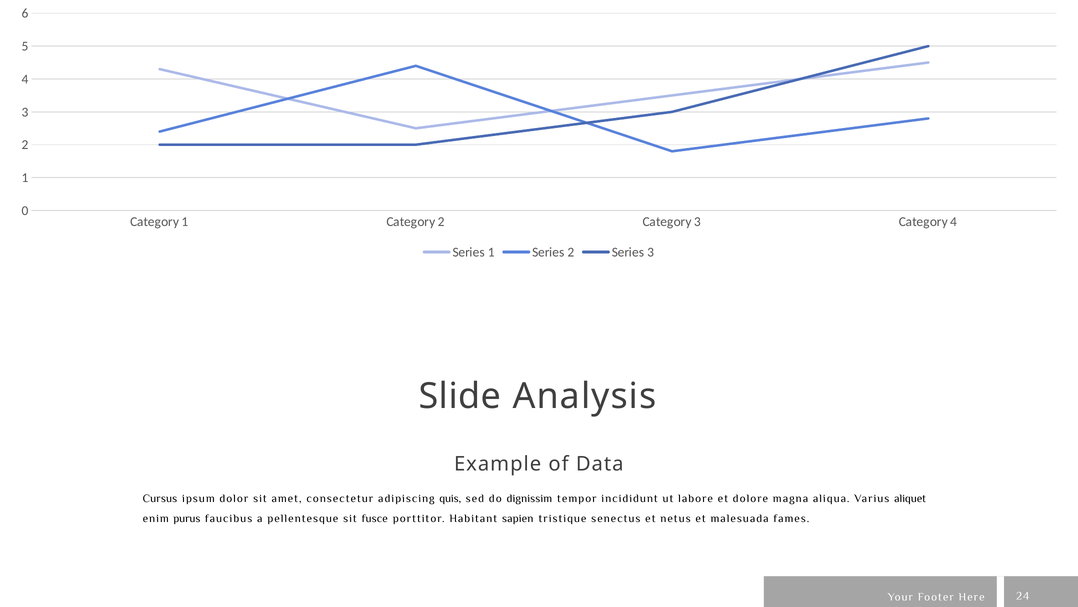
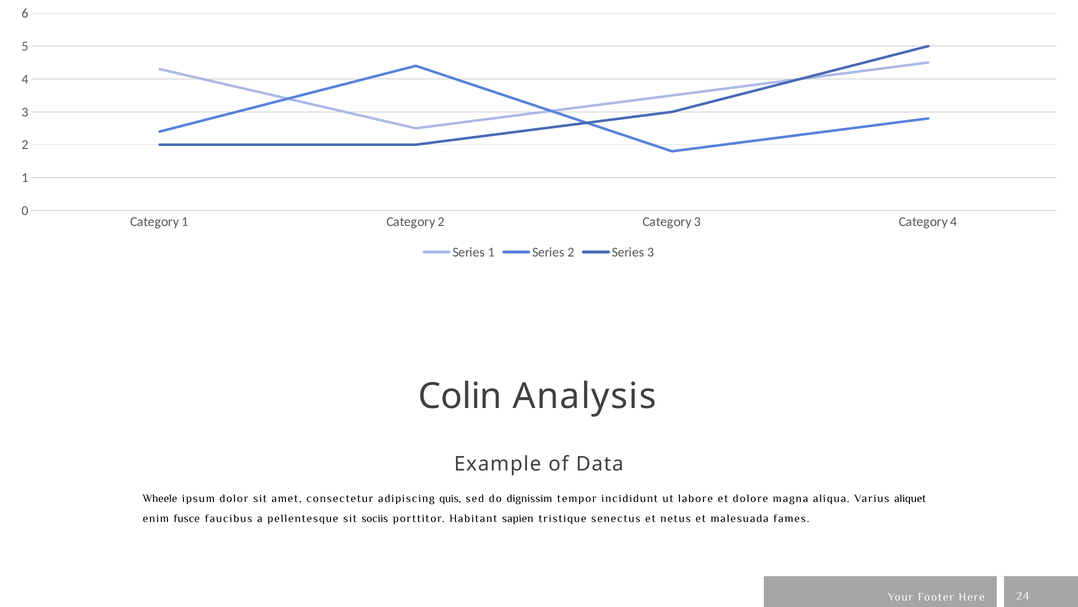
Slide: Slide -> Colin (460, 396)
Cursus: Cursus -> Wheele (160, 498)
purus: purus -> fusce (187, 518)
fusce: fusce -> sociis (375, 518)
